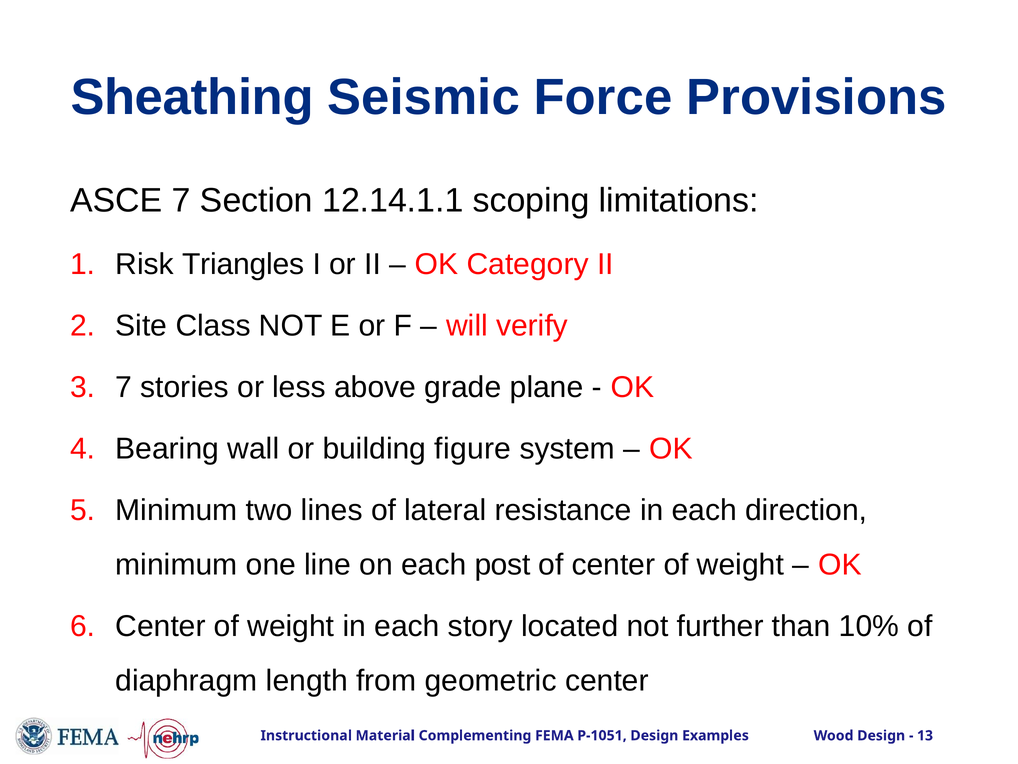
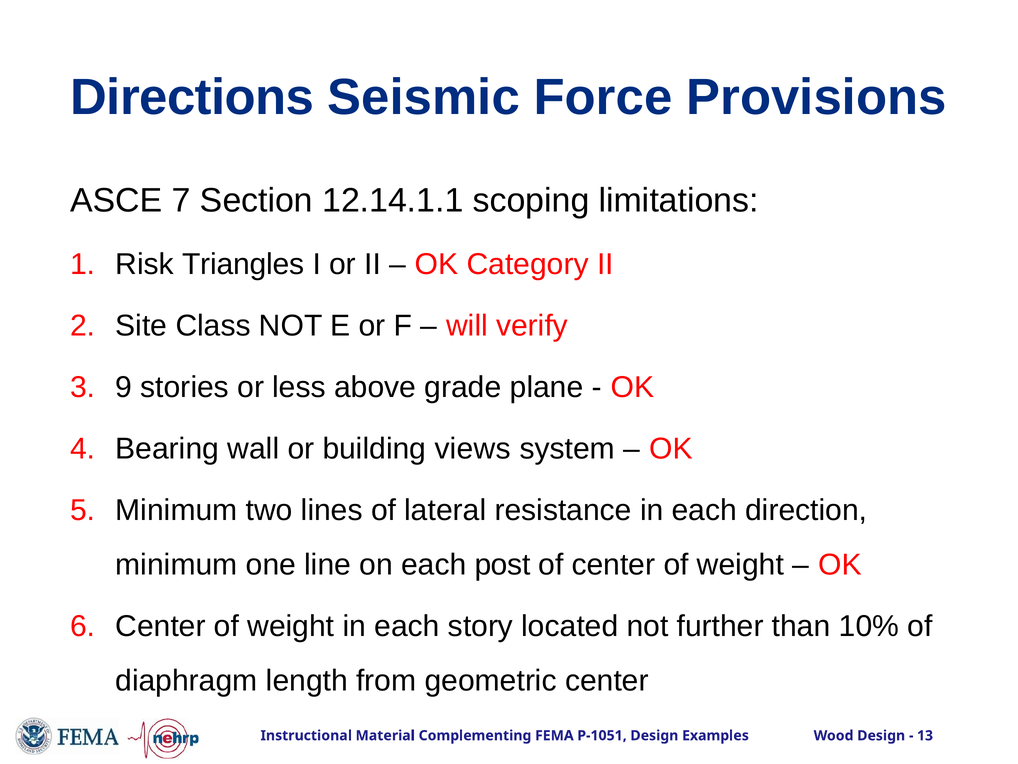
Sheathing: Sheathing -> Directions (192, 97)
3 7: 7 -> 9 (124, 387)
figure: figure -> views (473, 449)
